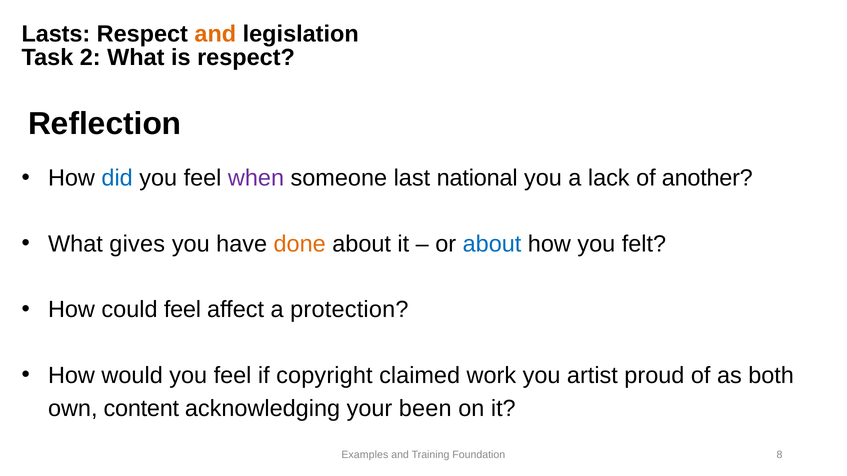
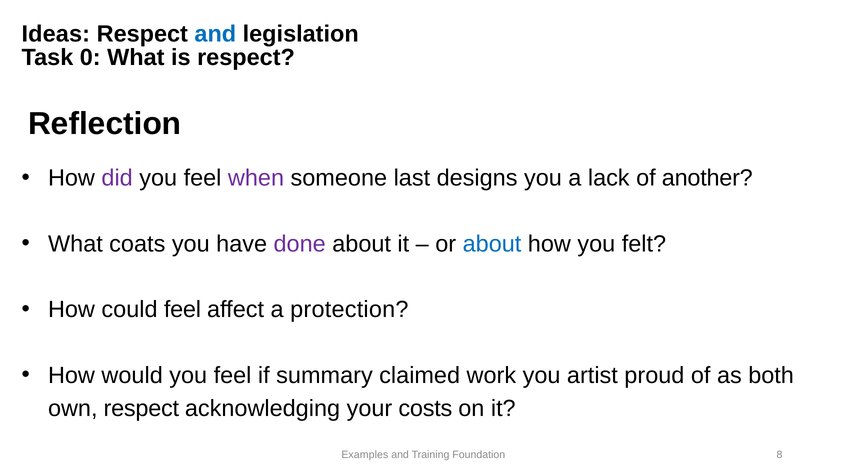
Lasts: Lasts -> Ideas (56, 34)
and colour: orange -> blue (215, 34)
2: 2 -> 0 (90, 58)
did colour: blue -> purple (117, 178)
national: national -> designs (477, 178)
gives: gives -> coats (137, 244)
done colour: orange -> purple (300, 244)
copyright: copyright -> summary (324, 376)
own content: content -> respect (141, 409)
been: been -> costs (425, 409)
